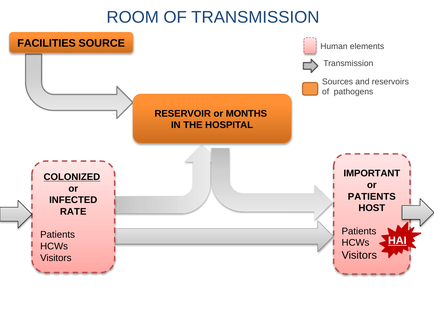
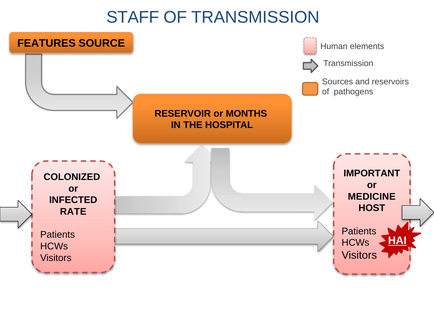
ROOM: ROOM -> STAFF (133, 17)
FACILITIES: FACILITIES -> FEATURES (46, 43)
COLONIZED underline: present -> none (72, 177)
PATIENTS: PATIENTS -> MEDICINE (372, 197)
